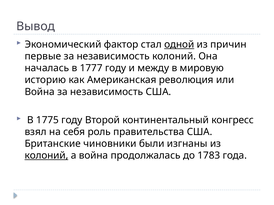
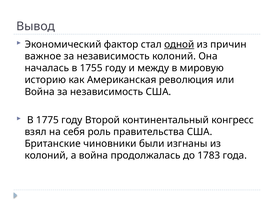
первые: первые -> важное (43, 56)
1777: 1777 -> 1755 (91, 68)
колоний underline: present -> none (46, 156)
